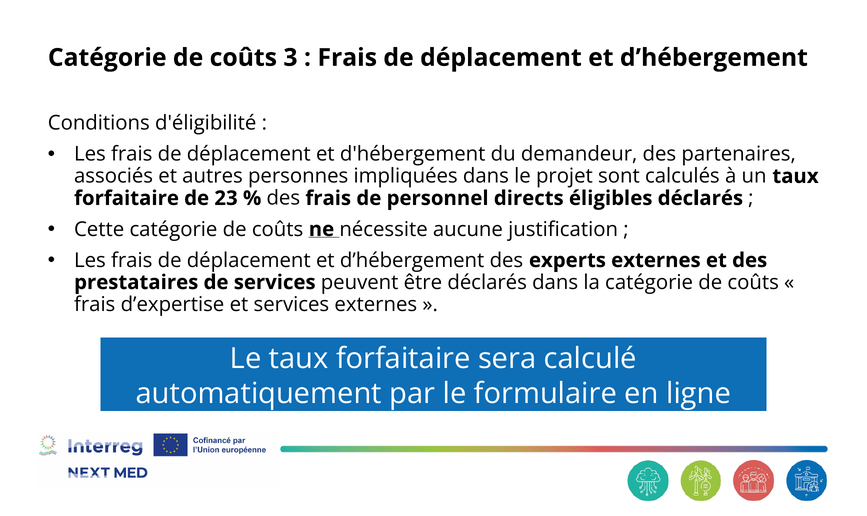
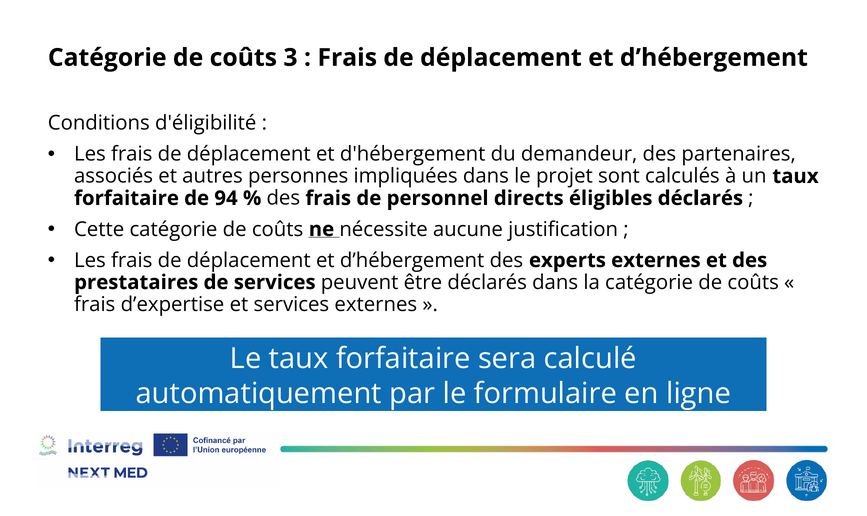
23: 23 -> 94 (226, 198)
